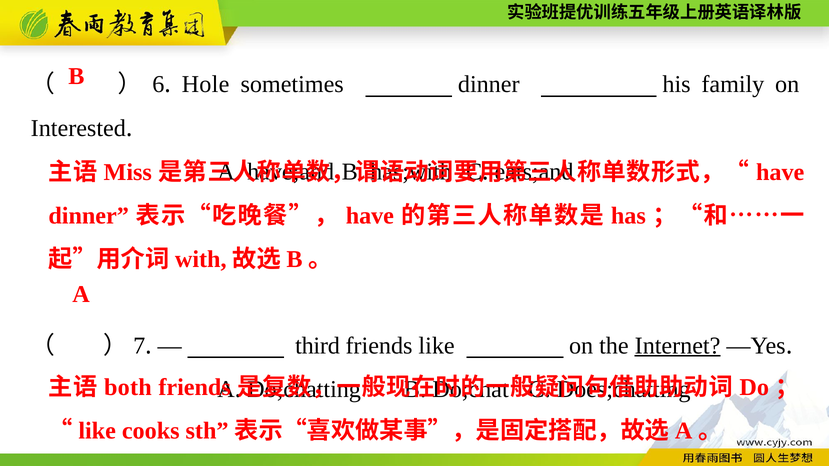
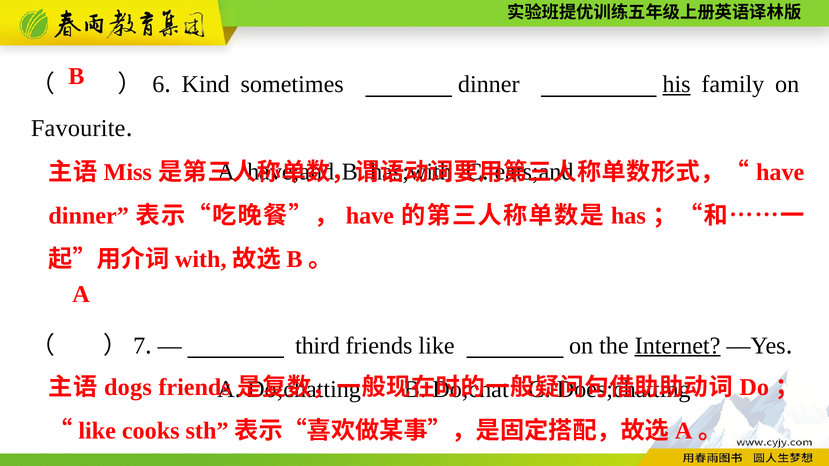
Hole: Hole -> Kind (206, 85)
his underline: none -> present (677, 85)
Interested: Interested -> Favourite (78, 128)
both: both -> dogs (128, 388)
